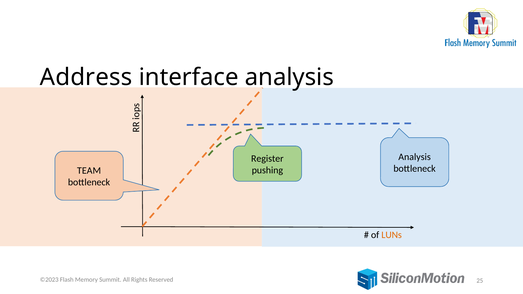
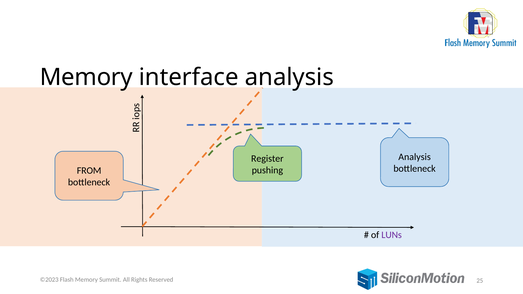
Address: Address -> Memory (86, 77)
TEAM: TEAM -> FROM (89, 171)
LUNs colour: orange -> purple (392, 235)
